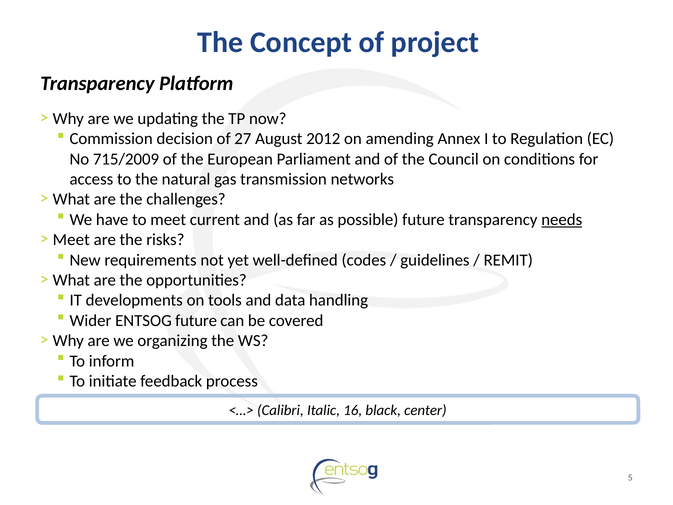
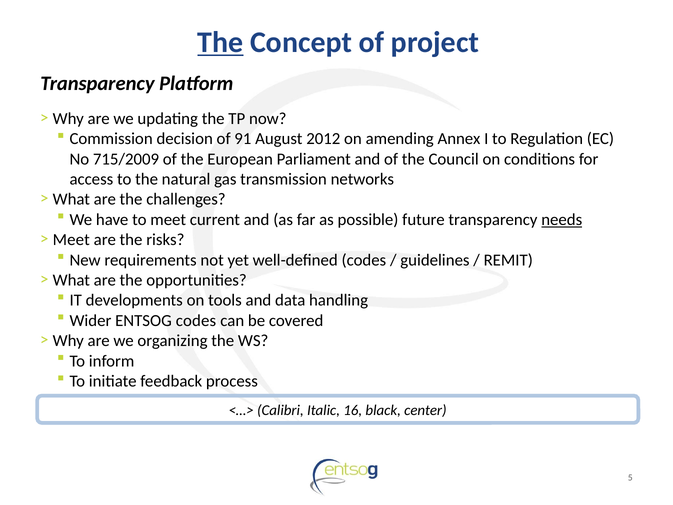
The underline: none -> present (220, 42)
27: 27 -> 91 (243, 139)
ENTSOG future: future -> codes (196, 320)
